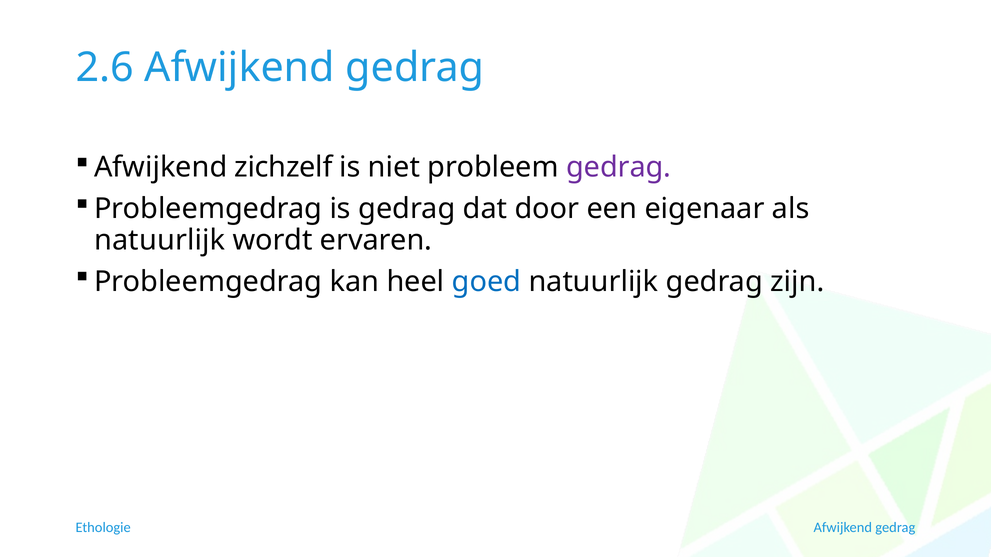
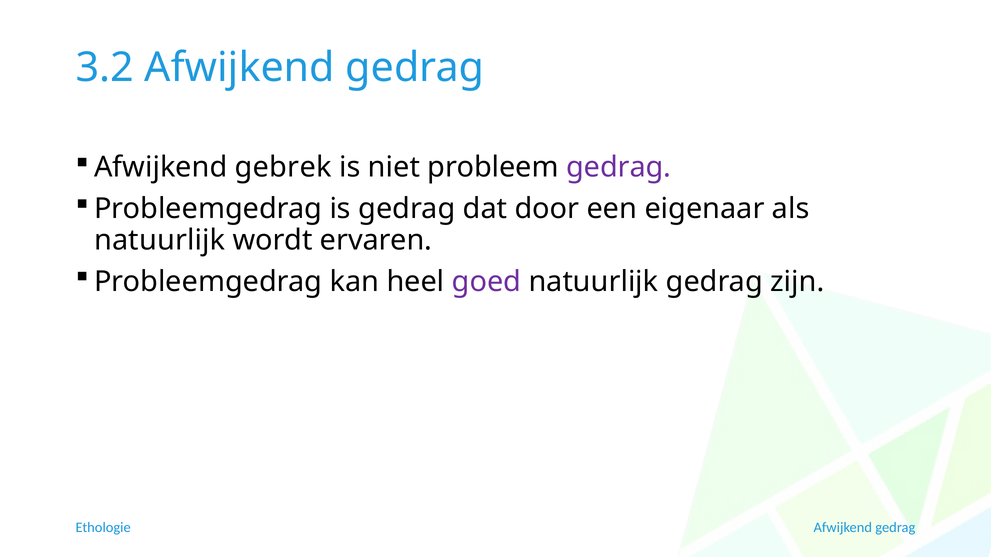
2.6: 2.6 -> 3.2 (105, 68)
zichzelf: zichzelf -> gebrek (283, 168)
goed colour: blue -> purple (486, 282)
